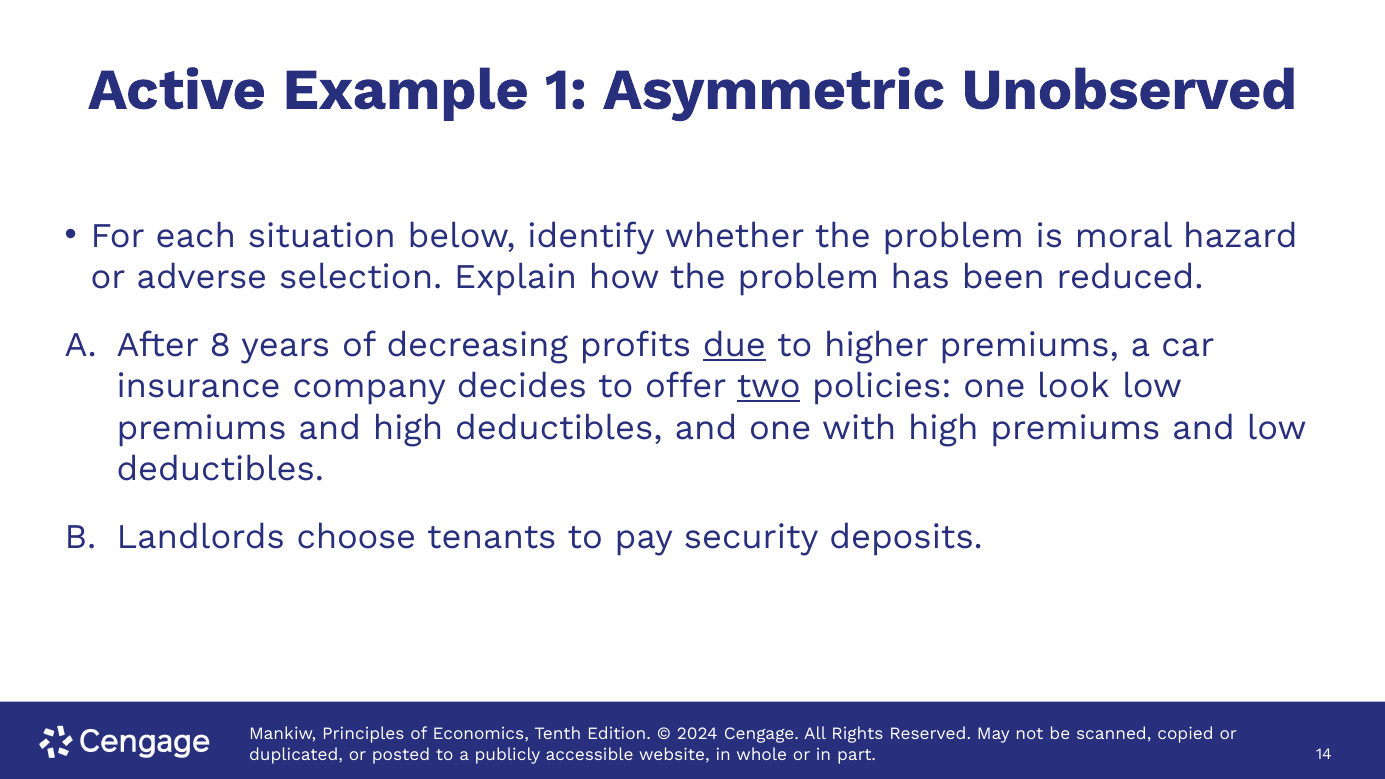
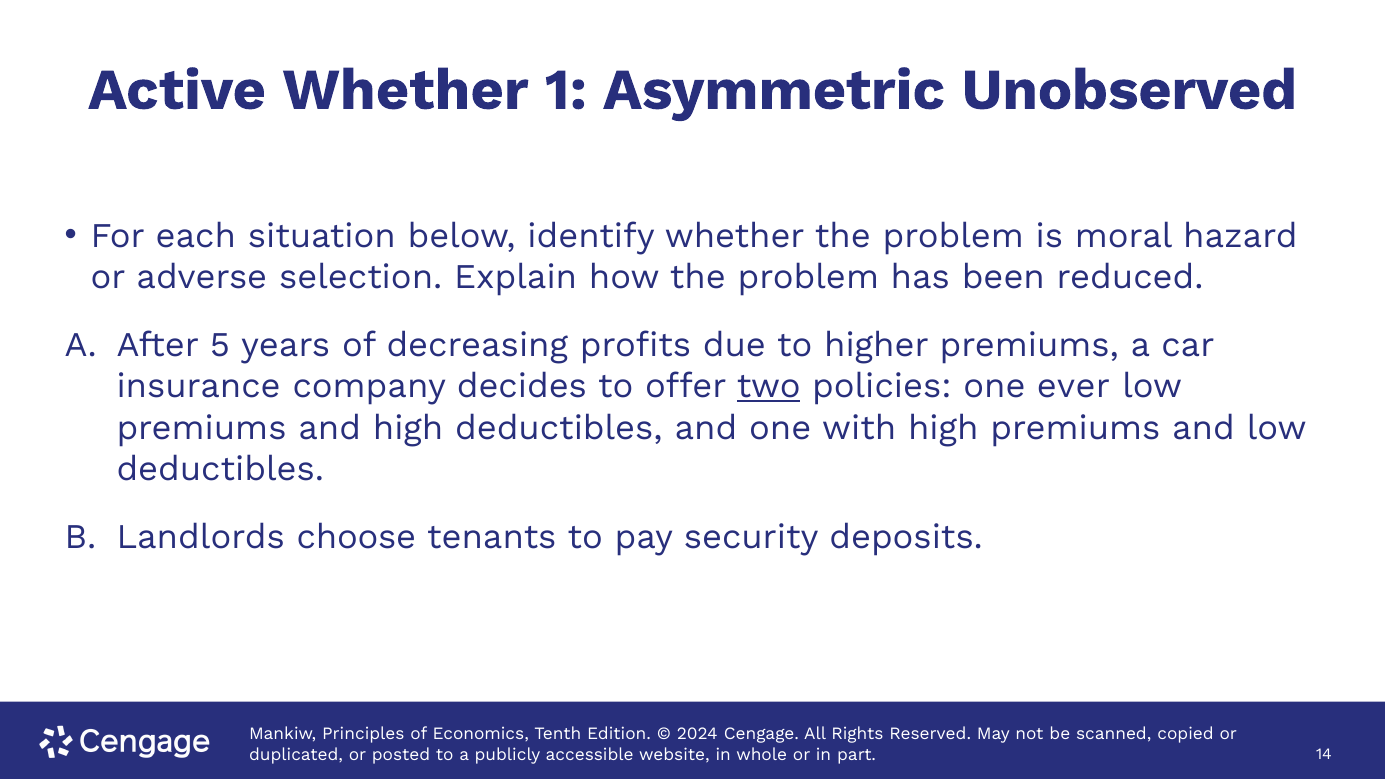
Active Example: Example -> Whether (406, 90)
8: 8 -> 5 (220, 345)
due underline: present -> none (734, 345)
look: look -> ever (1073, 386)
